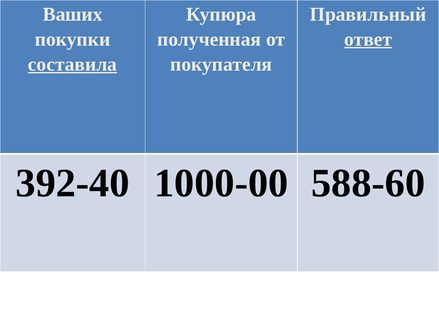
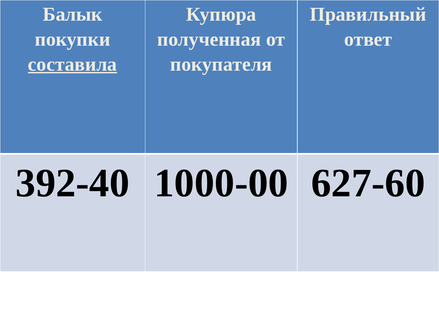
Ваших: Ваших -> Балык (73, 14)
ответ underline: present -> none (368, 39)
588-60: 588-60 -> 627-60 (368, 183)
